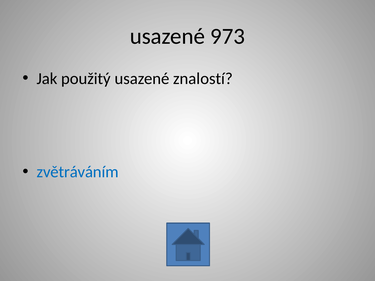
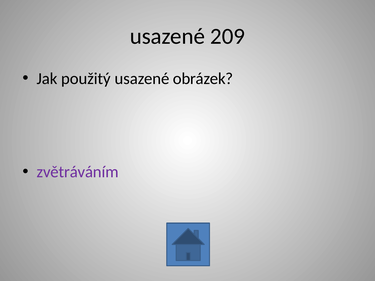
973: 973 -> 209 (228, 36)
znalostí: znalostí -> obrázek (203, 79)
zvětráváním colour: blue -> purple (78, 172)
